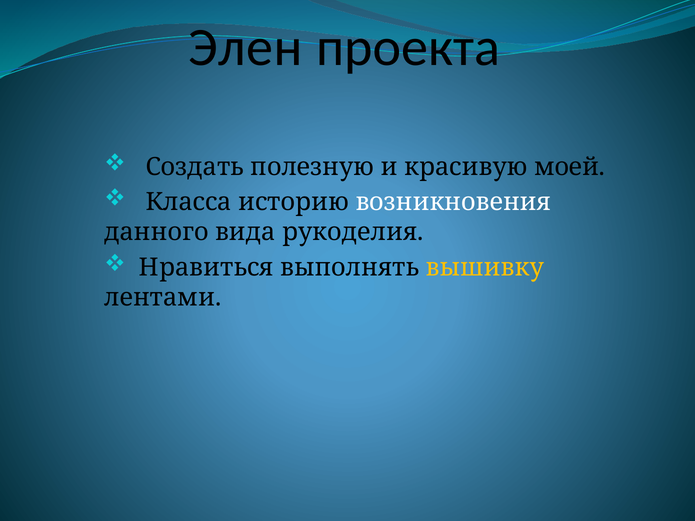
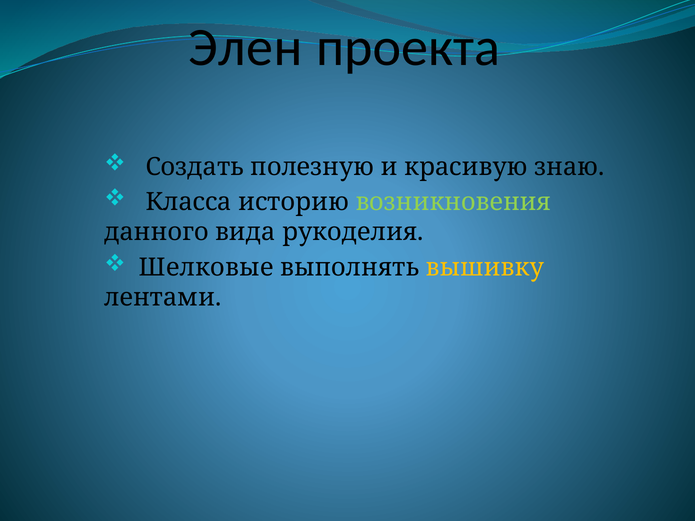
моей: моей -> знаю (569, 167)
возникновения colour: white -> light green (453, 202)
Нравиться: Нравиться -> Шелковые (206, 267)
